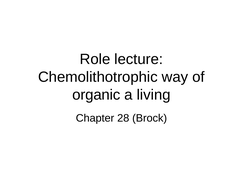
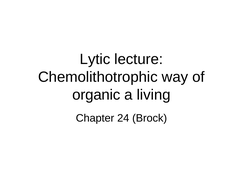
Role: Role -> Lytic (95, 59)
28: 28 -> 24 (123, 118)
